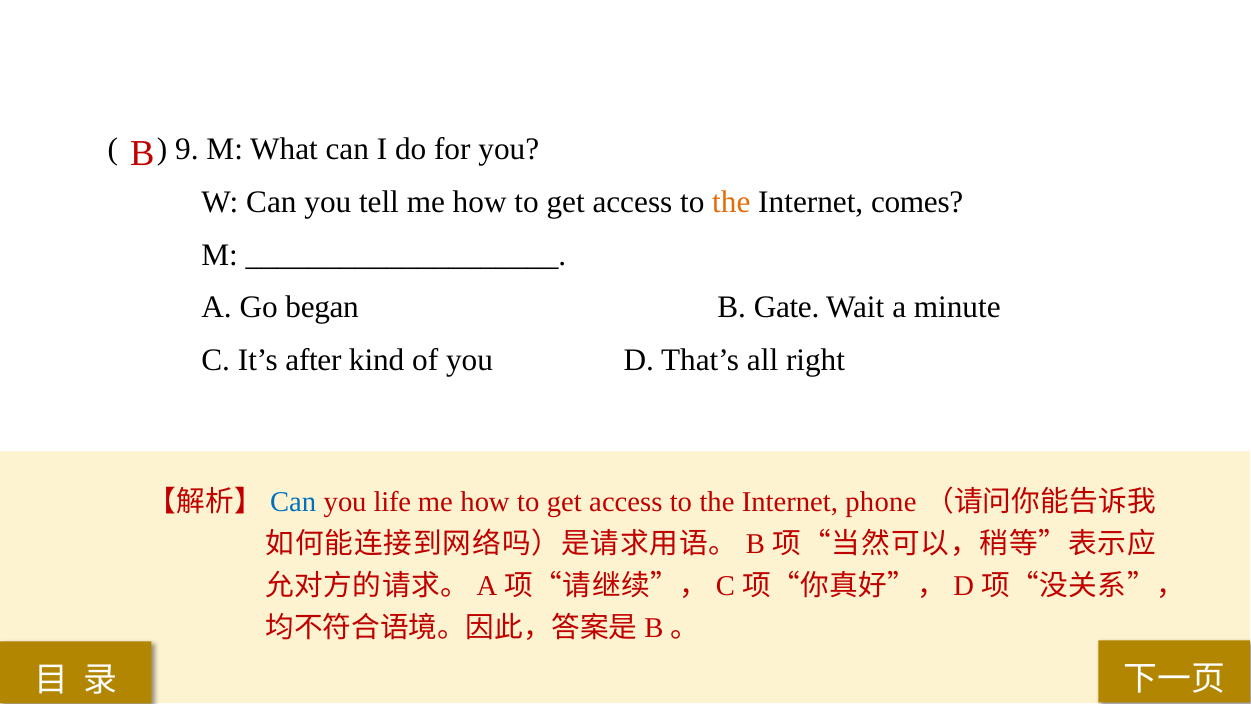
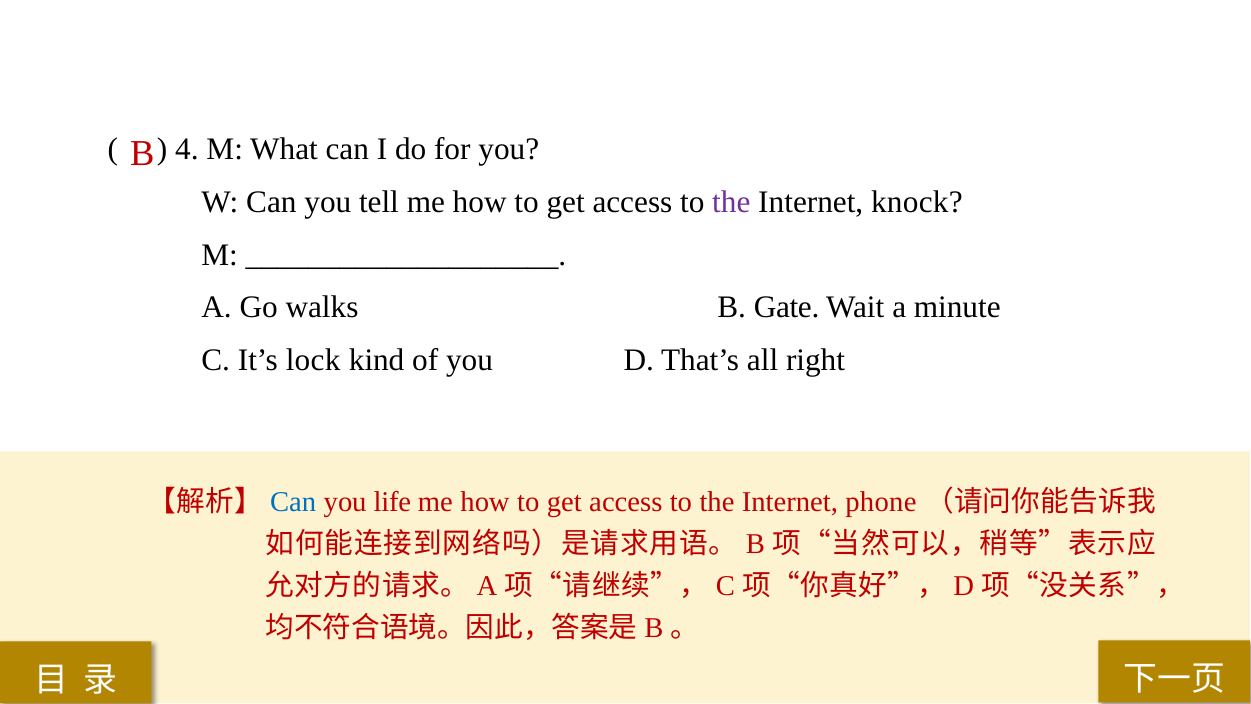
9: 9 -> 4 (187, 150)
the colour: orange -> purple (731, 202)
comes: comes -> knock (917, 202)
began: began -> walks (322, 307)
after: after -> lock (313, 360)
